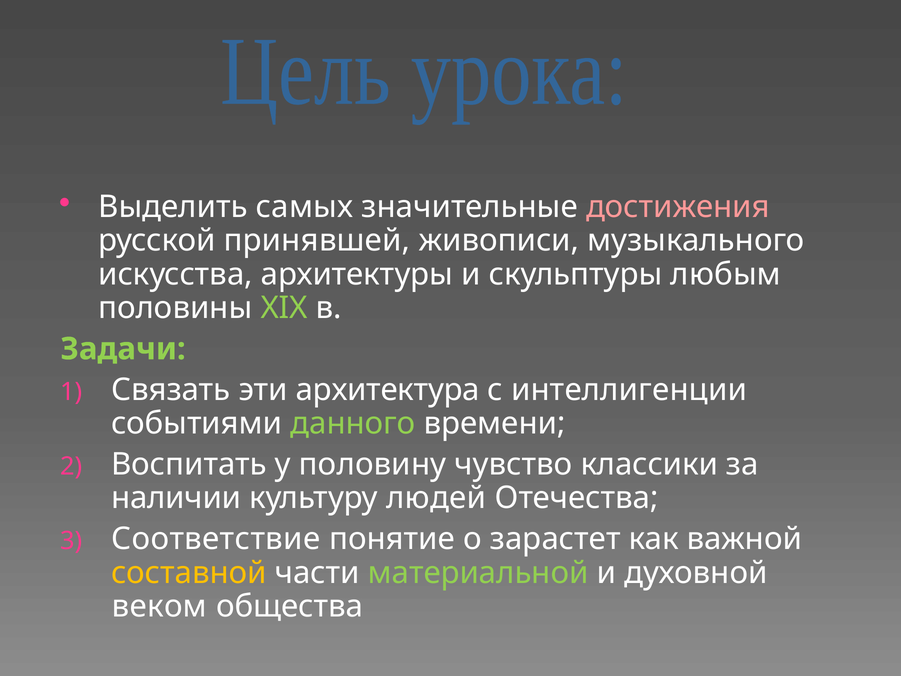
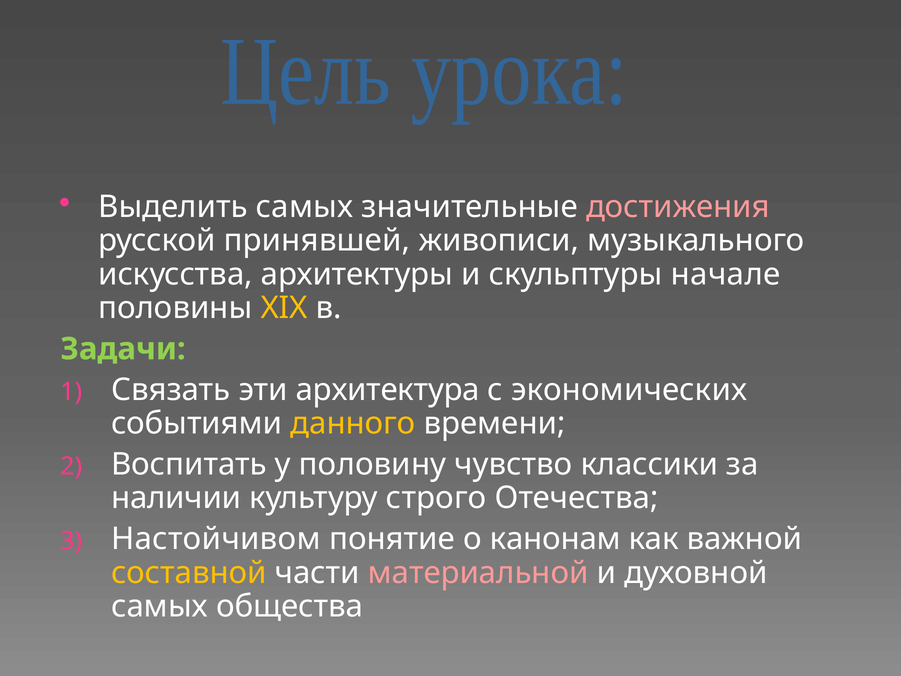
любым: любым -> начале (726, 274)
XIX colour: light green -> yellow (284, 308)
интеллигенции: интеллигенции -> экономических (629, 390)
данного colour: light green -> yellow (353, 423)
людей: людей -> строго (436, 498)
Соответствие: Соответствие -> Настойчивом (216, 539)
зарастет: зарастет -> канонам (555, 539)
материальной colour: light green -> pink (478, 573)
веком: веком -> самых (159, 606)
